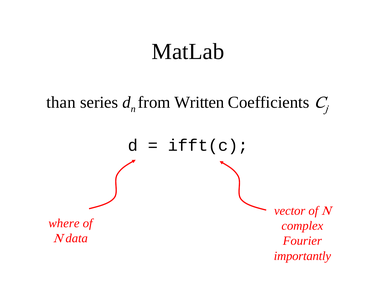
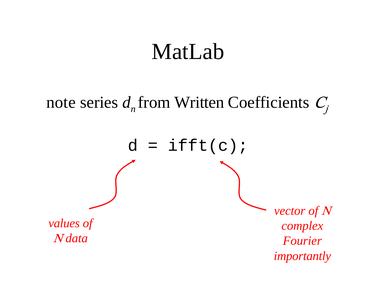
than: than -> note (61, 102)
where: where -> values (64, 223)
